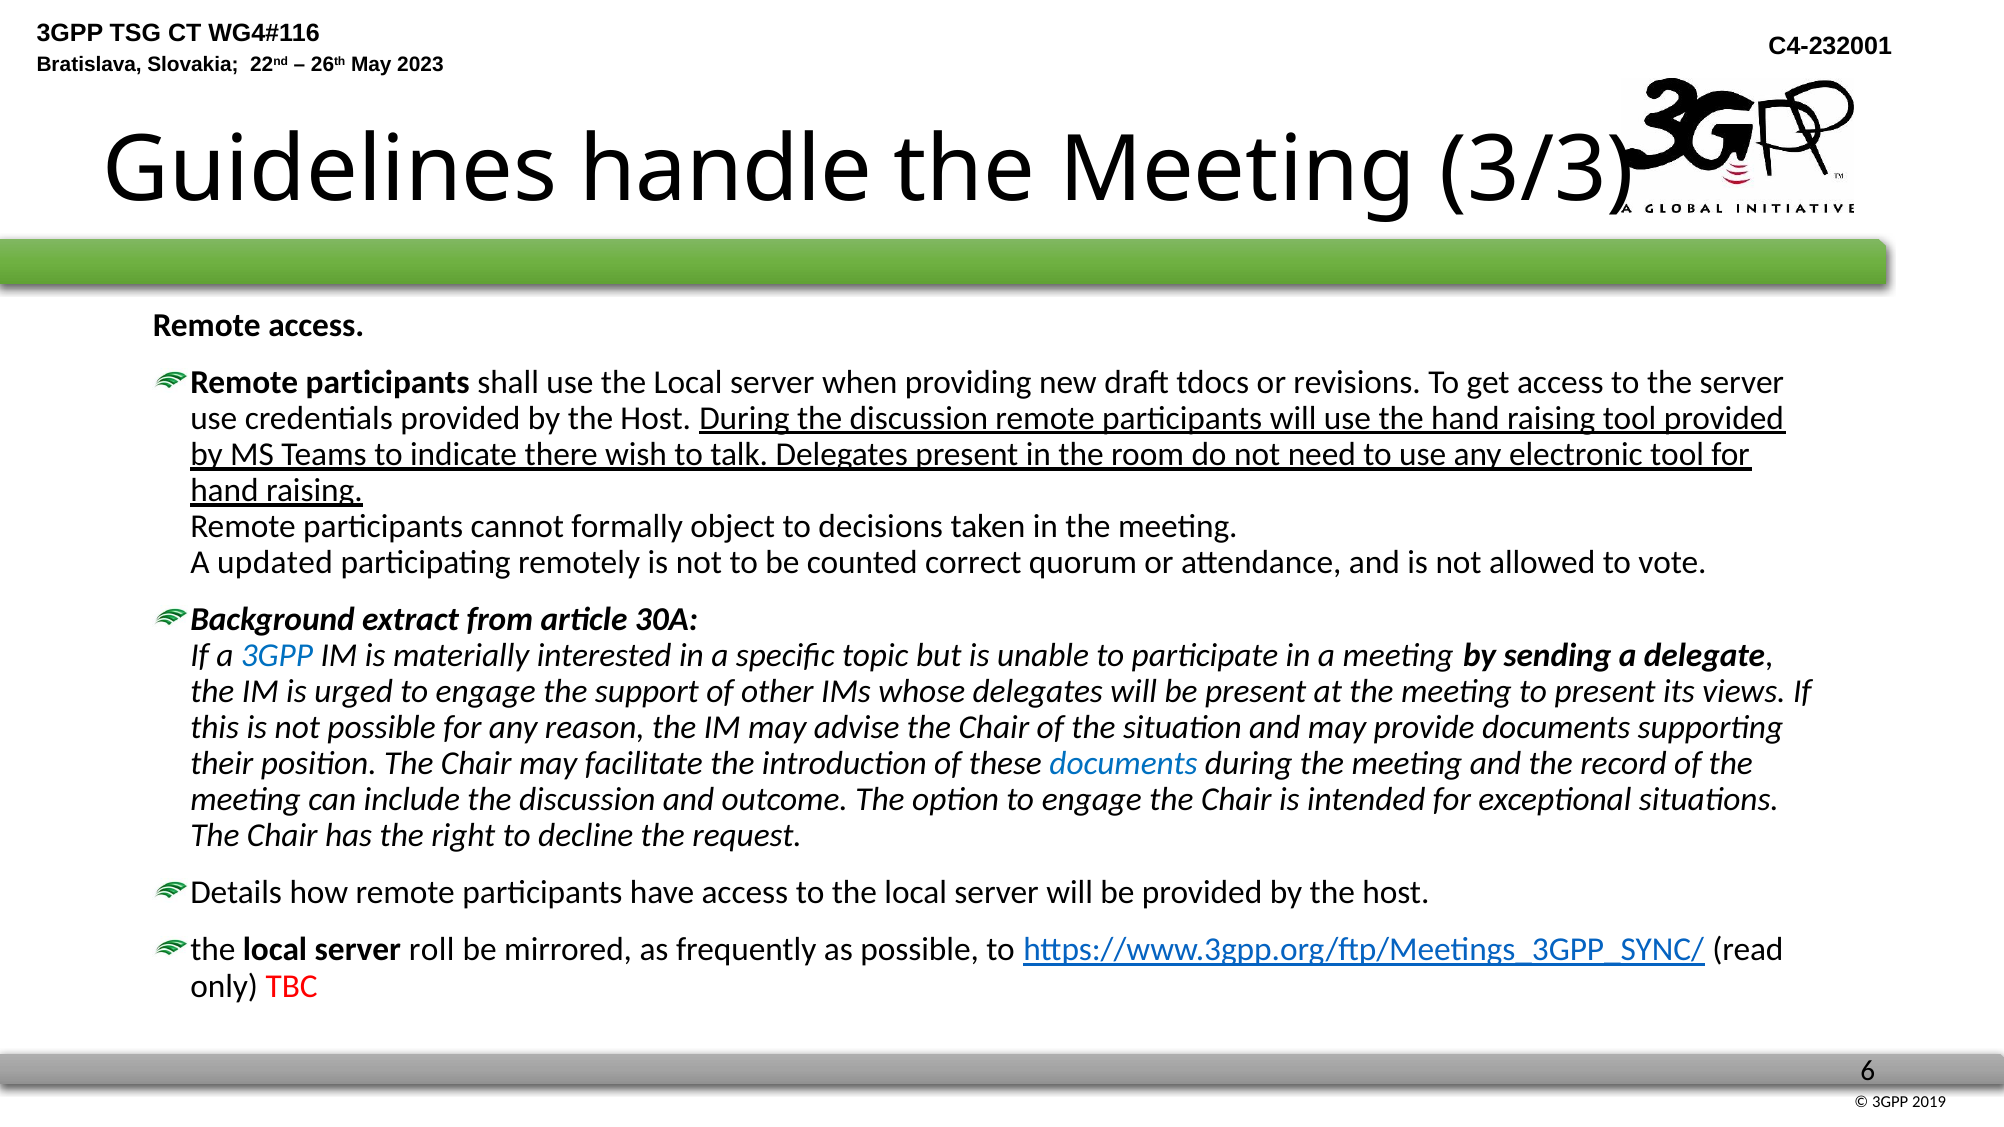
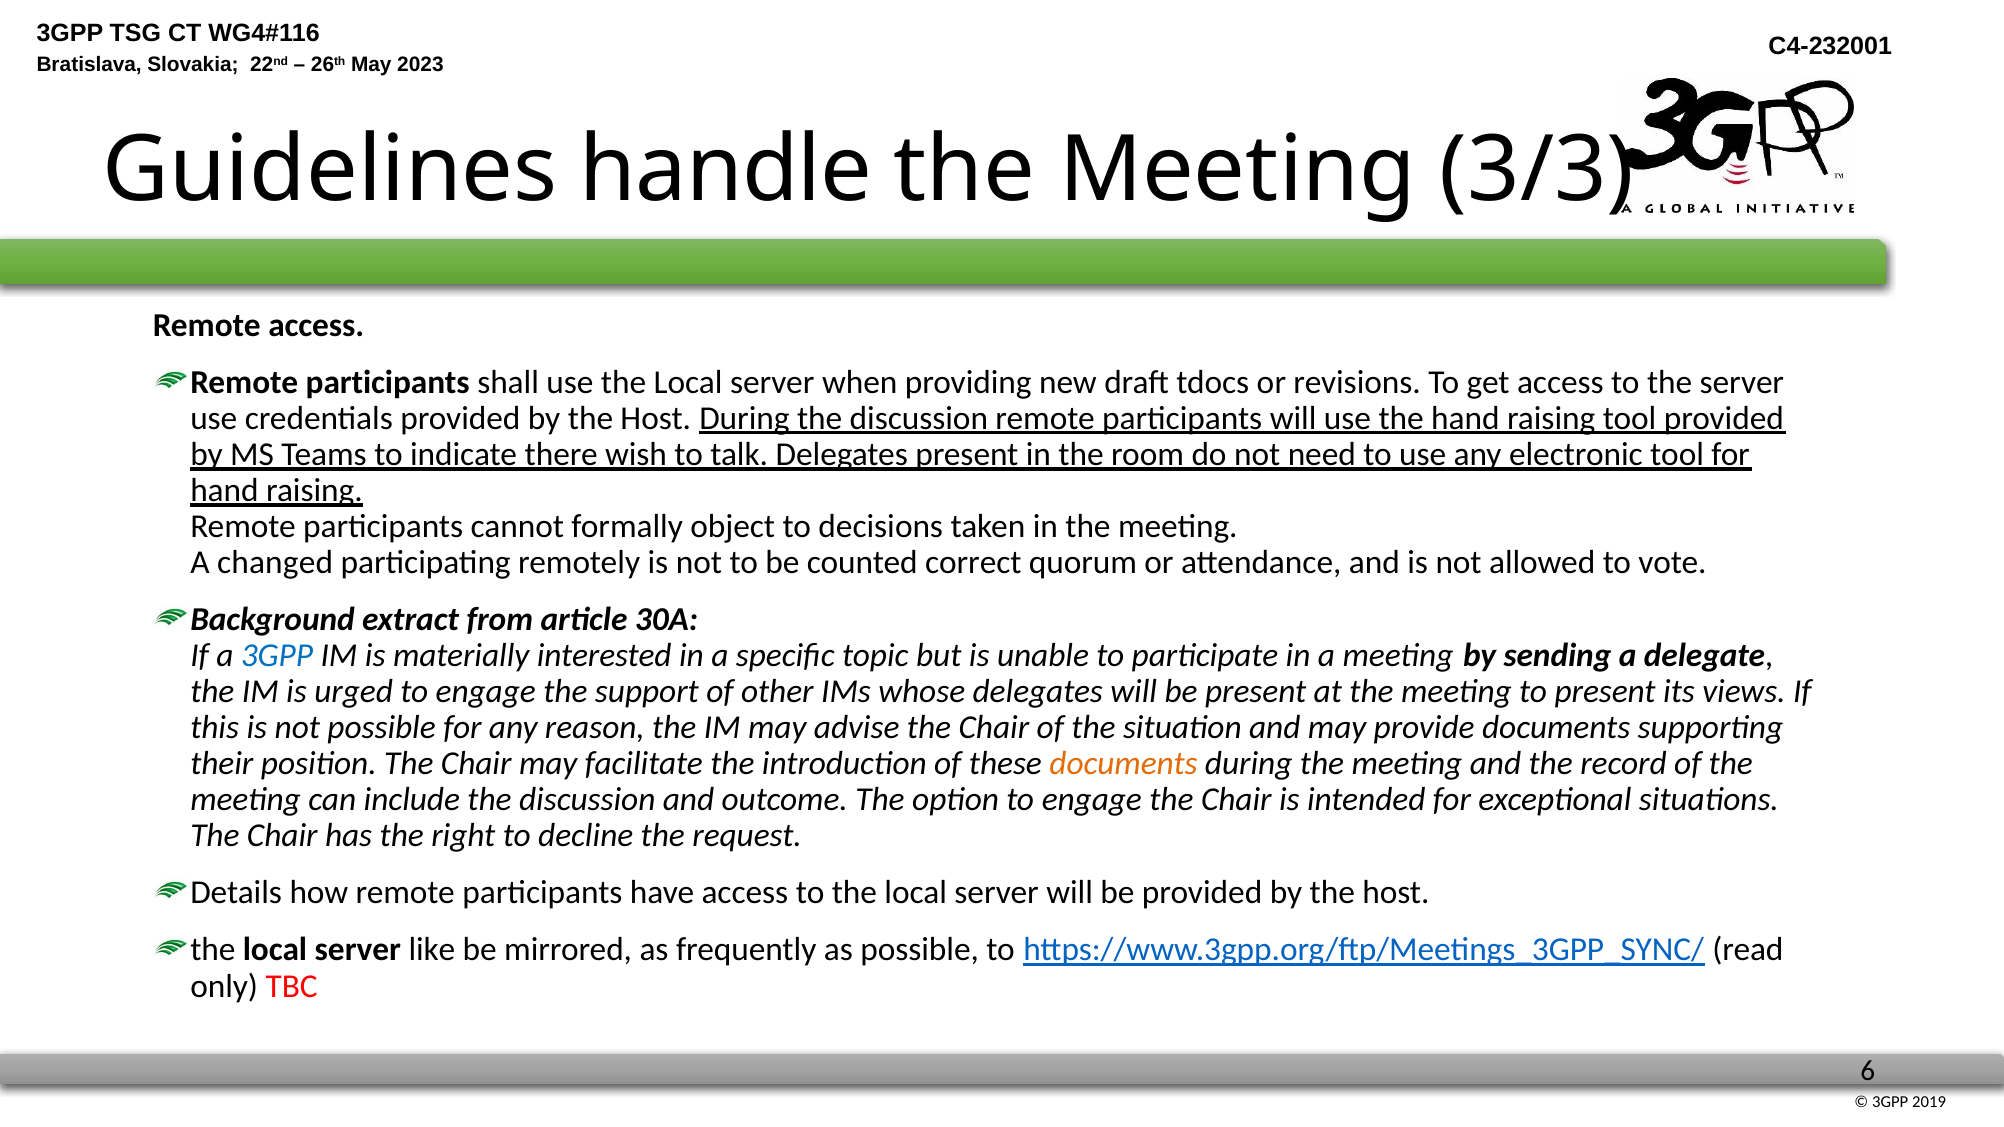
updated: updated -> changed (275, 562)
documents colour: blue -> orange (1124, 764)
roll: roll -> like (432, 950)
